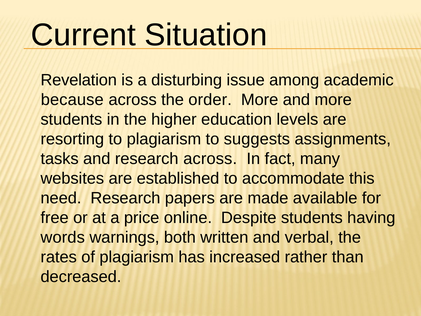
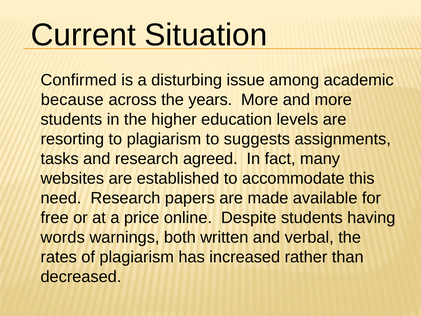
Revelation: Revelation -> Confirmed (79, 80)
order: order -> years (210, 100)
research across: across -> agreed (210, 159)
